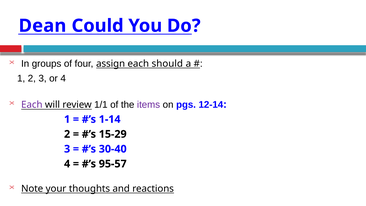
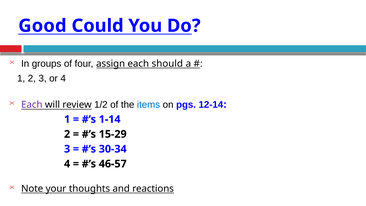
Dean: Dean -> Good (42, 26)
1/1: 1/1 -> 1/2 (101, 105)
items colour: purple -> blue (149, 105)
30-40: 30-40 -> 30-34 (113, 149)
95-57: 95-57 -> 46-57 (113, 164)
